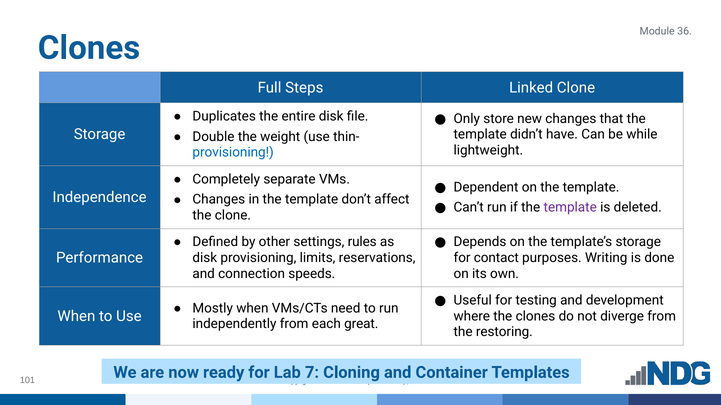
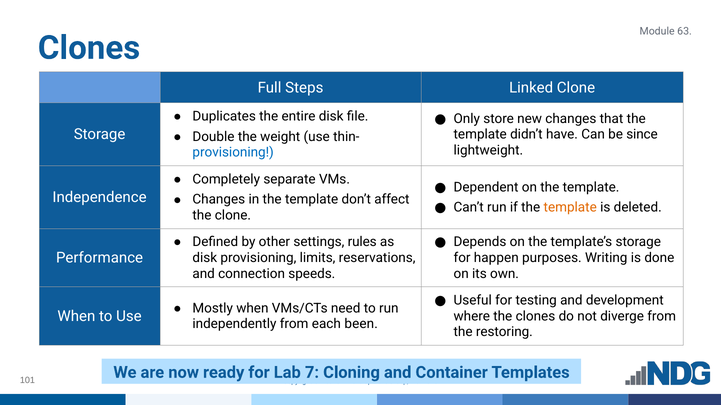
36: 36 -> 63 (685, 31)
while: while -> since (642, 135)
template colour: purple -> orange (570, 208)
contact: contact -> happen (496, 258)
great: great -> been (361, 324)
